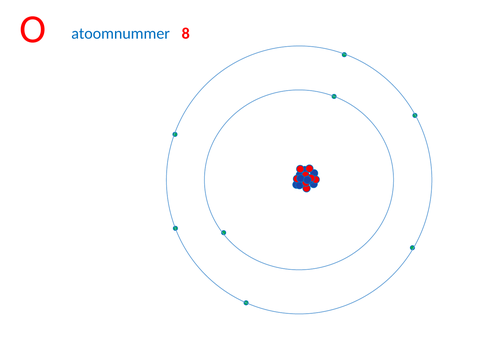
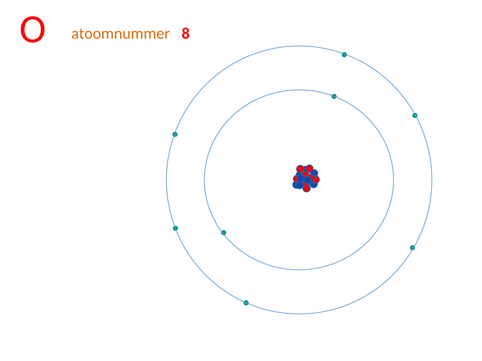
atoomnummer colour: blue -> orange (121, 34)
